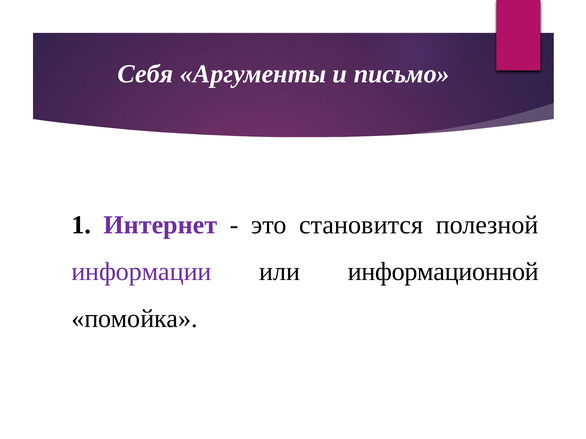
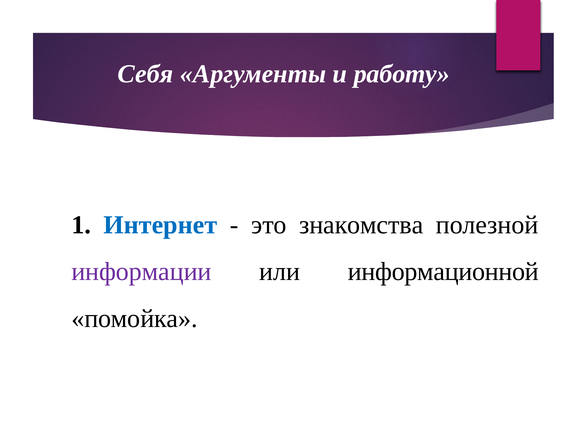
письмо: письмо -> работу (402, 74)
Интернет colour: purple -> blue (160, 225)
становится: становится -> знакомства (361, 225)
